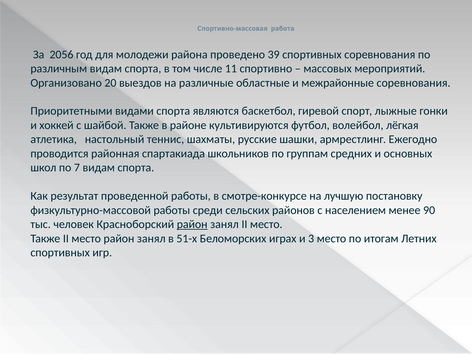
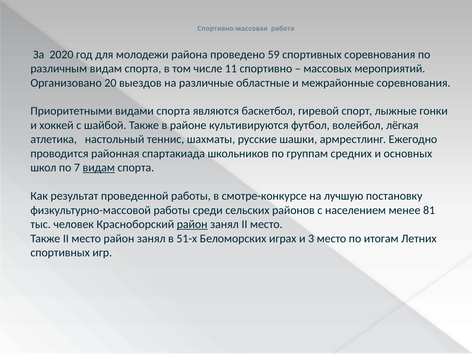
2056: 2056 -> 2020 (61, 54)
39: 39 -> 59 (274, 54)
видам underline: none -> present (99, 168)
90: 90 -> 81 (429, 210)
